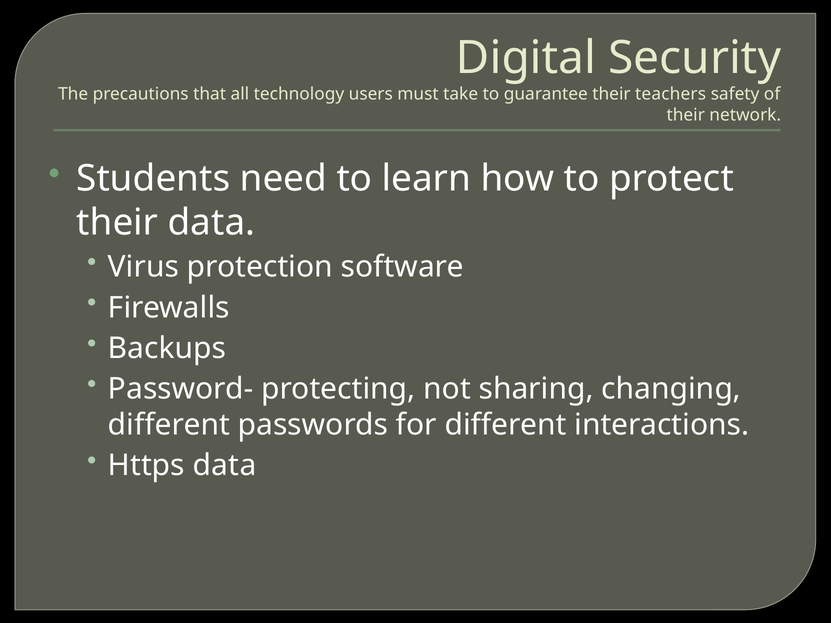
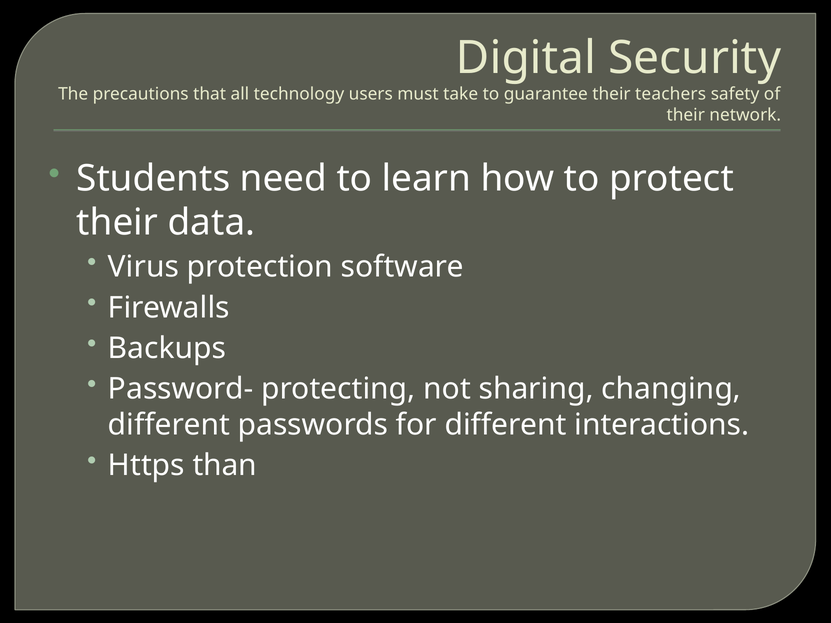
Https data: data -> than (225, 466)
